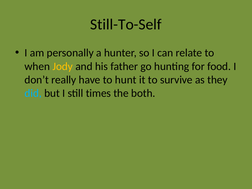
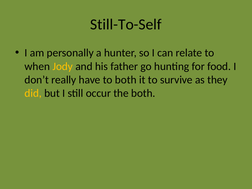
to hunt: hunt -> both (126, 80)
did colour: light blue -> yellow (33, 93)
times: times -> occur (98, 93)
